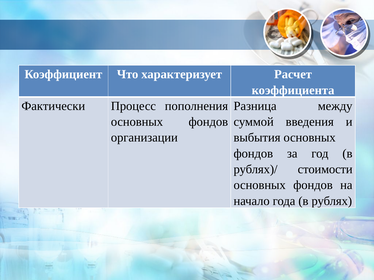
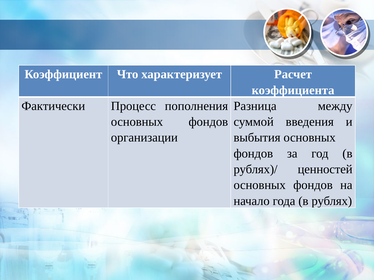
стоимости: стоимости -> ценностей (325, 170)
